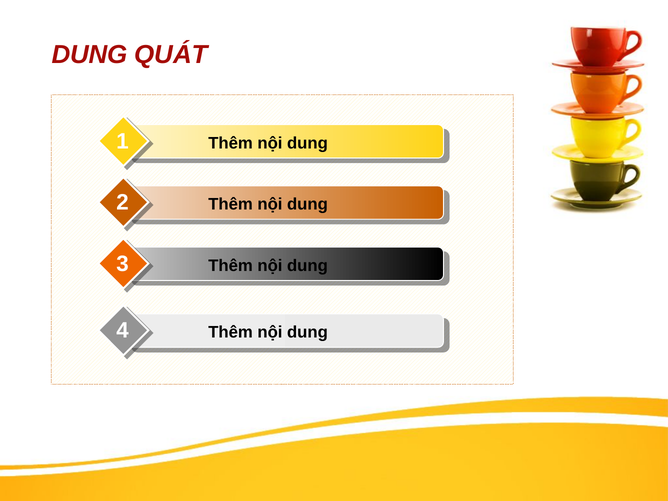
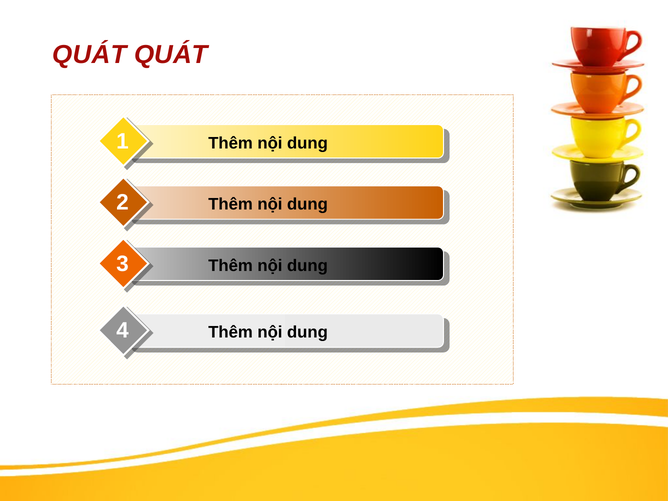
DUNG: DUNG -> QUÁT (89, 55)
